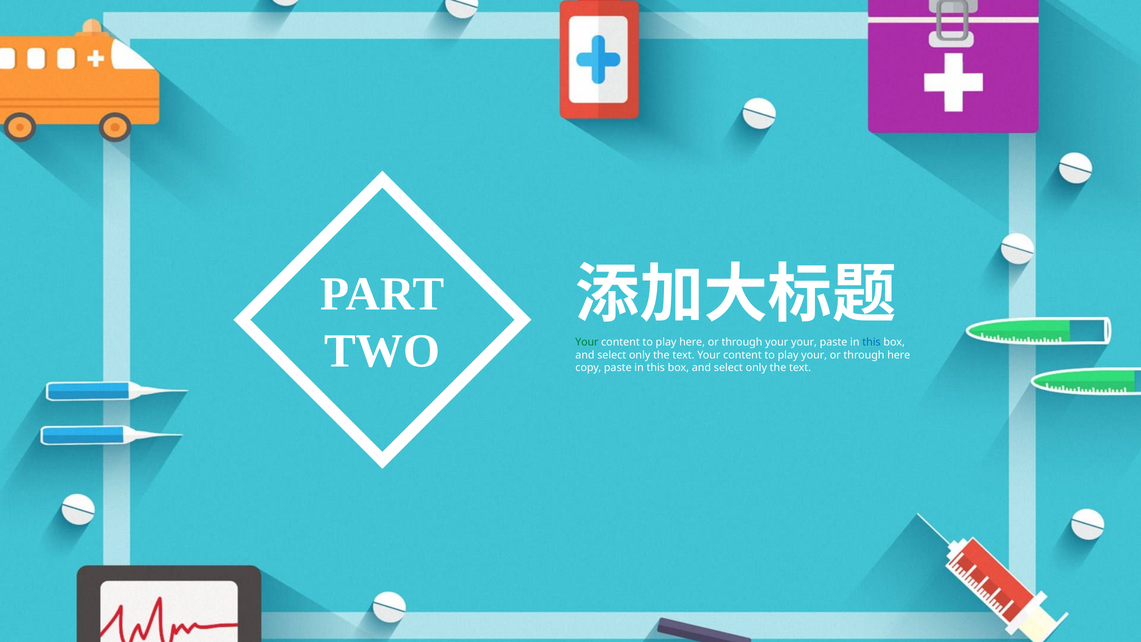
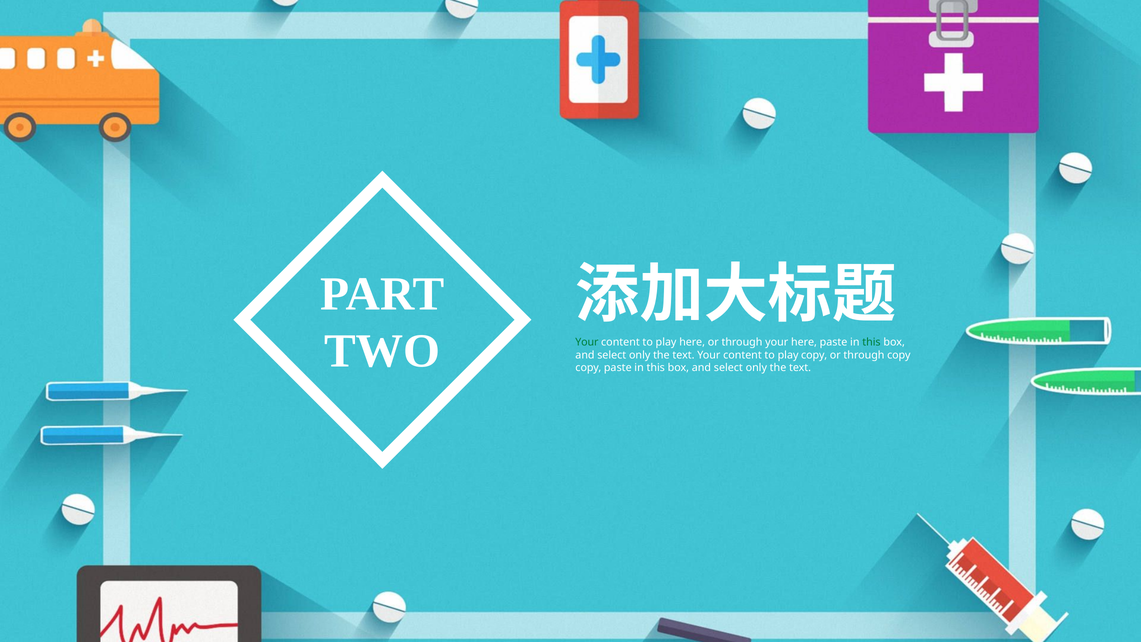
your your: your -> here (804, 342)
this colour: blue -> green (871, 342)
play your: your -> copy (814, 355)
through here: here -> copy (899, 355)
